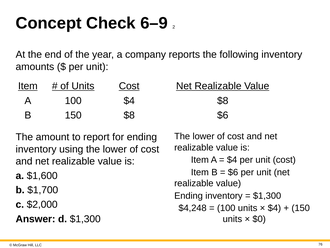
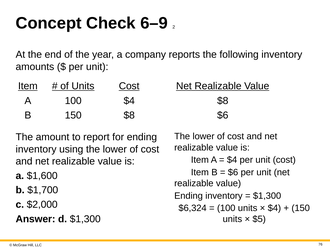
$4,248: $4,248 -> $6,324 (193, 208)
$0: $0 -> $5 (259, 219)
